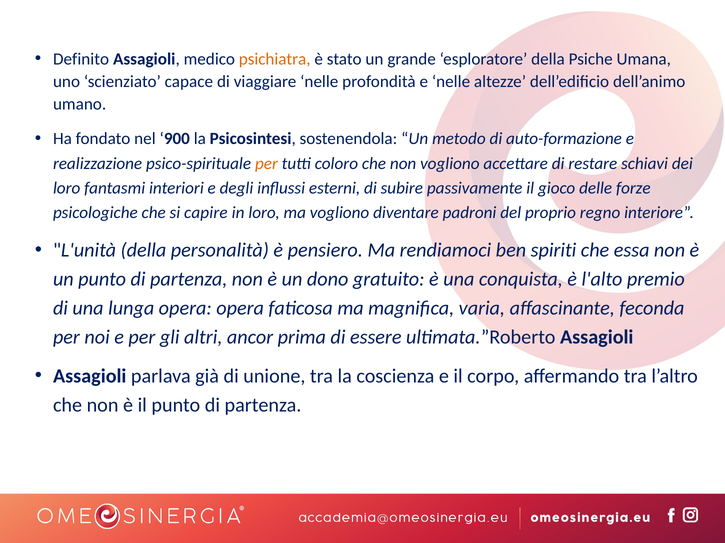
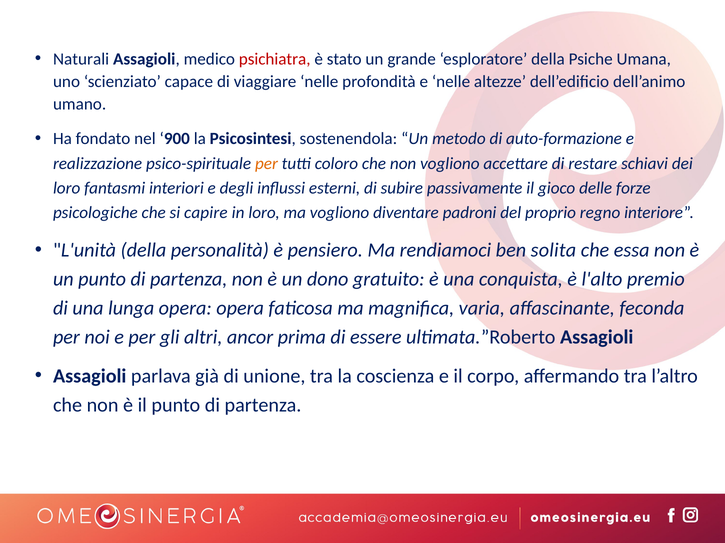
Definito: Definito -> Naturali (81, 59)
psichiatra colour: orange -> red (275, 59)
spiriti: spiriti -> solita (553, 250)
